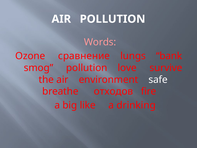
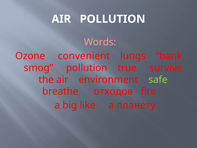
сравнение: сравнение -> convenient (84, 56)
love: love -> true (127, 68)
safe colour: white -> light green (158, 79)
drinking: drinking -> планету (136, 105)
